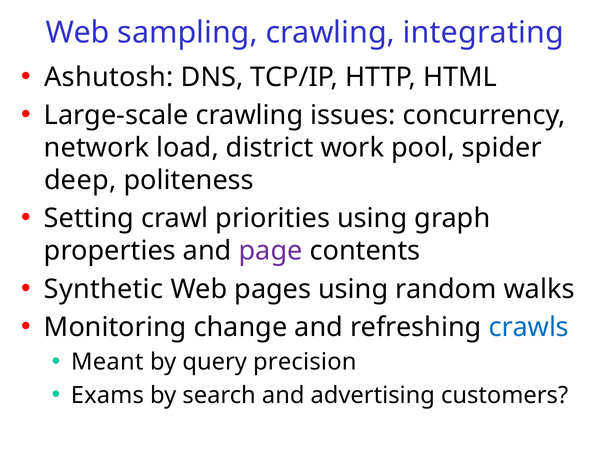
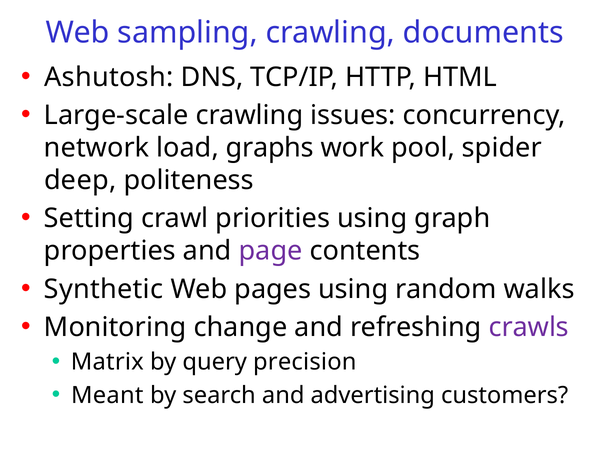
integrating: integrating -> documents (483, 33)
district: district -> graphs (270, 148)
crawls colour: blue -> purple (529, 327)
Meant: Meant -> Matrix (107, 362)
Exams: Exams -> Meant (107, 395)
